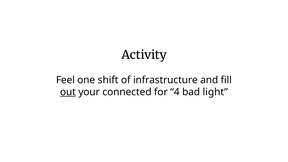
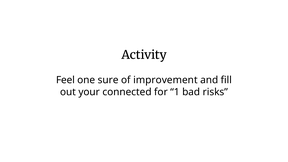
shift: shift -> sure (108, 80)
infrastructure: infrastructure -> improvement (165, 80)
out underline: present -> none (68, 92)
4: 4 -> 1 (175, 92)
light: light -> risks (215, 92)
